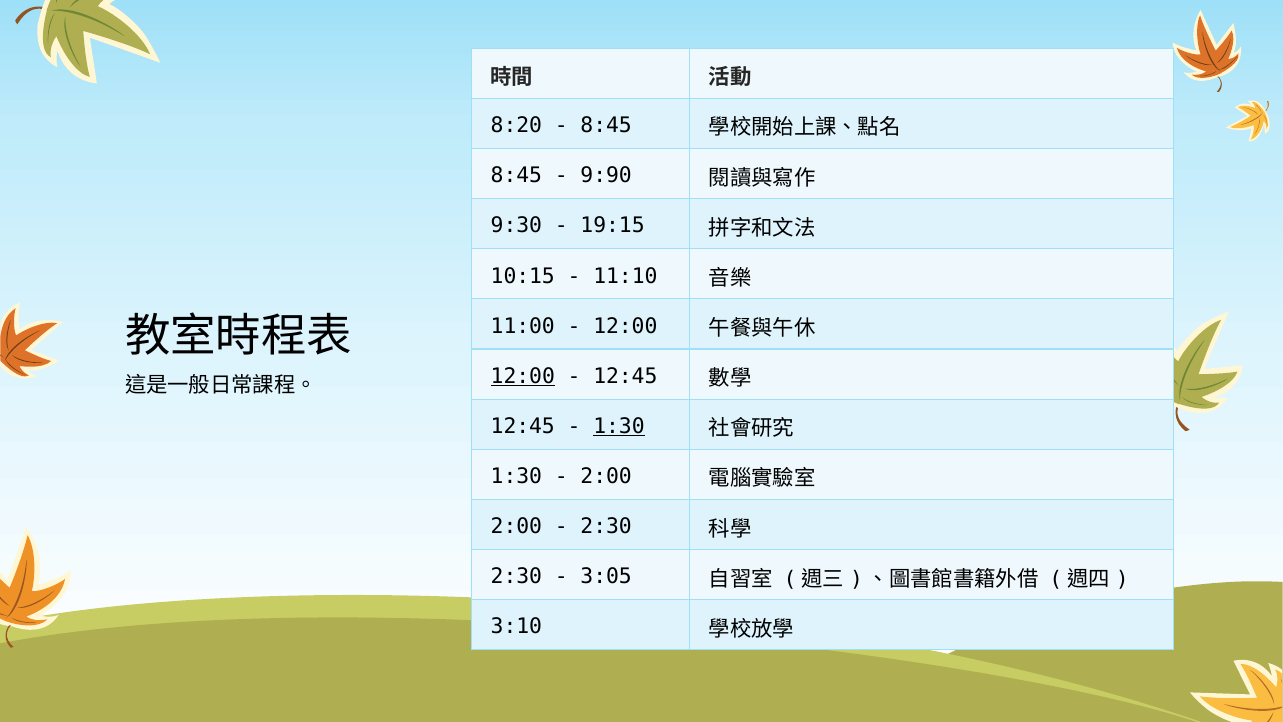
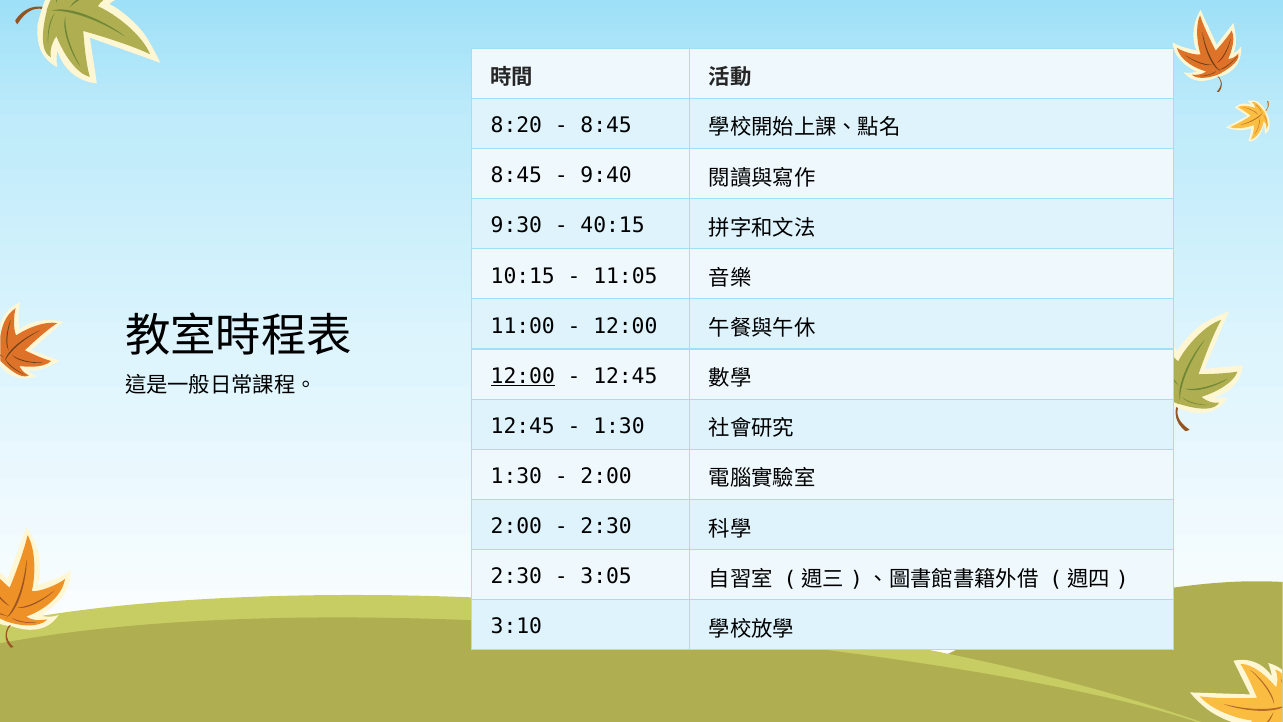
9:90: 9:90 -> 9:40 (606, 176)
19:15: 19:15 -> 40:15 (613, 226)
11:10: 11:10 -> 11:05 (625, 276)
1:30 underline: present -> none (619, 426)
